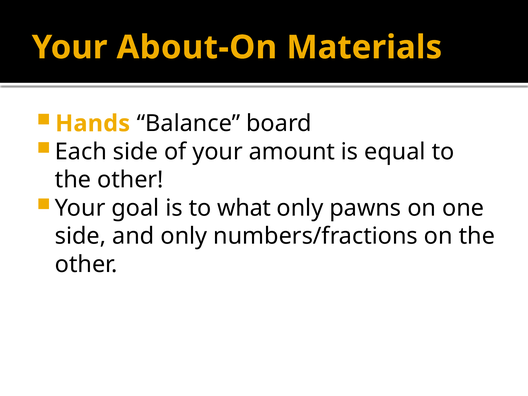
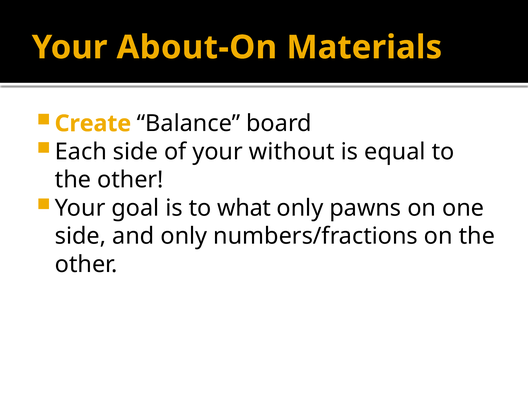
Hands: Hands -> Create (93, 124)
amount: amount -> without (292, 152)
